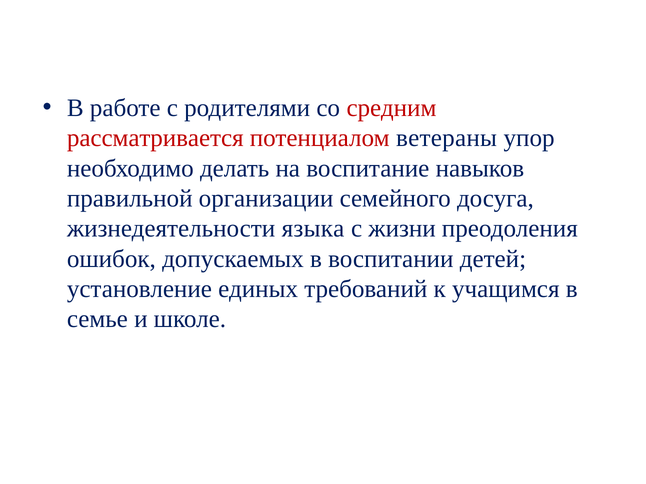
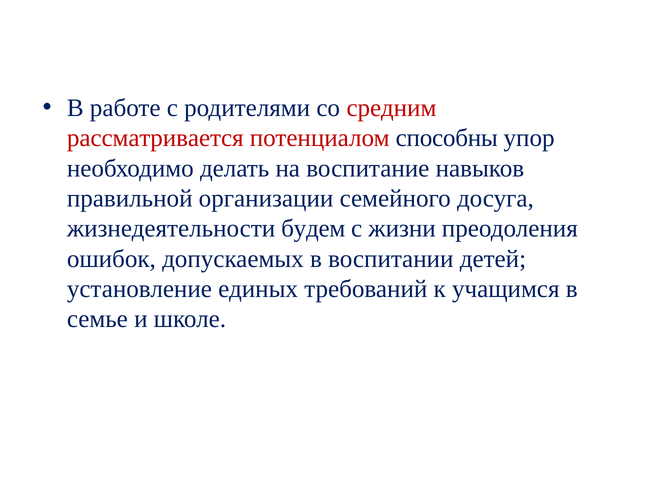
ветераны: ветераны -> способны (447, 138)
языка: языка -> будем (313, 229)
